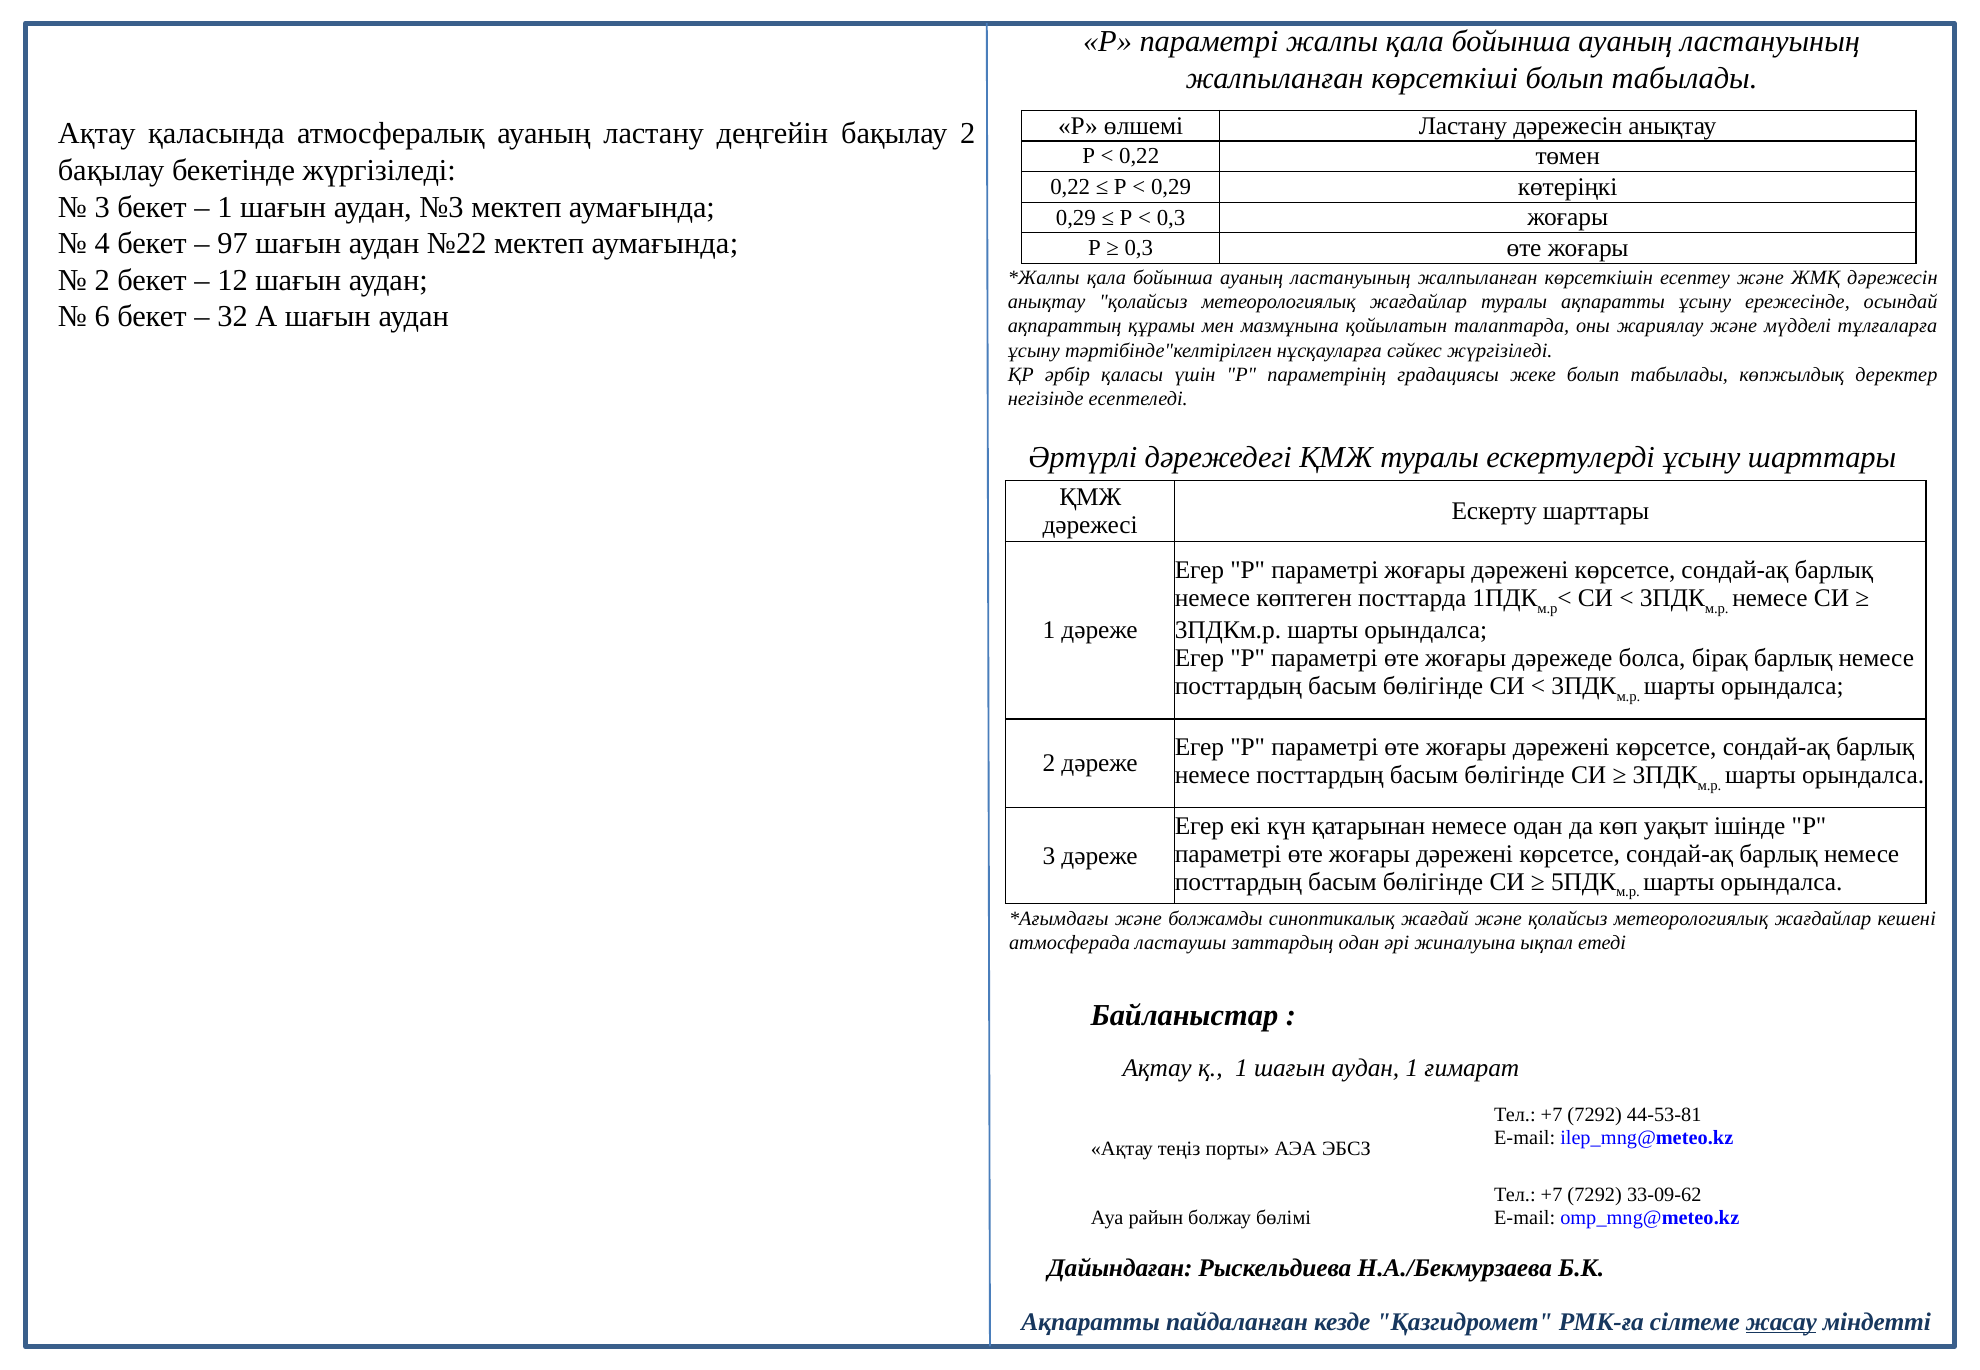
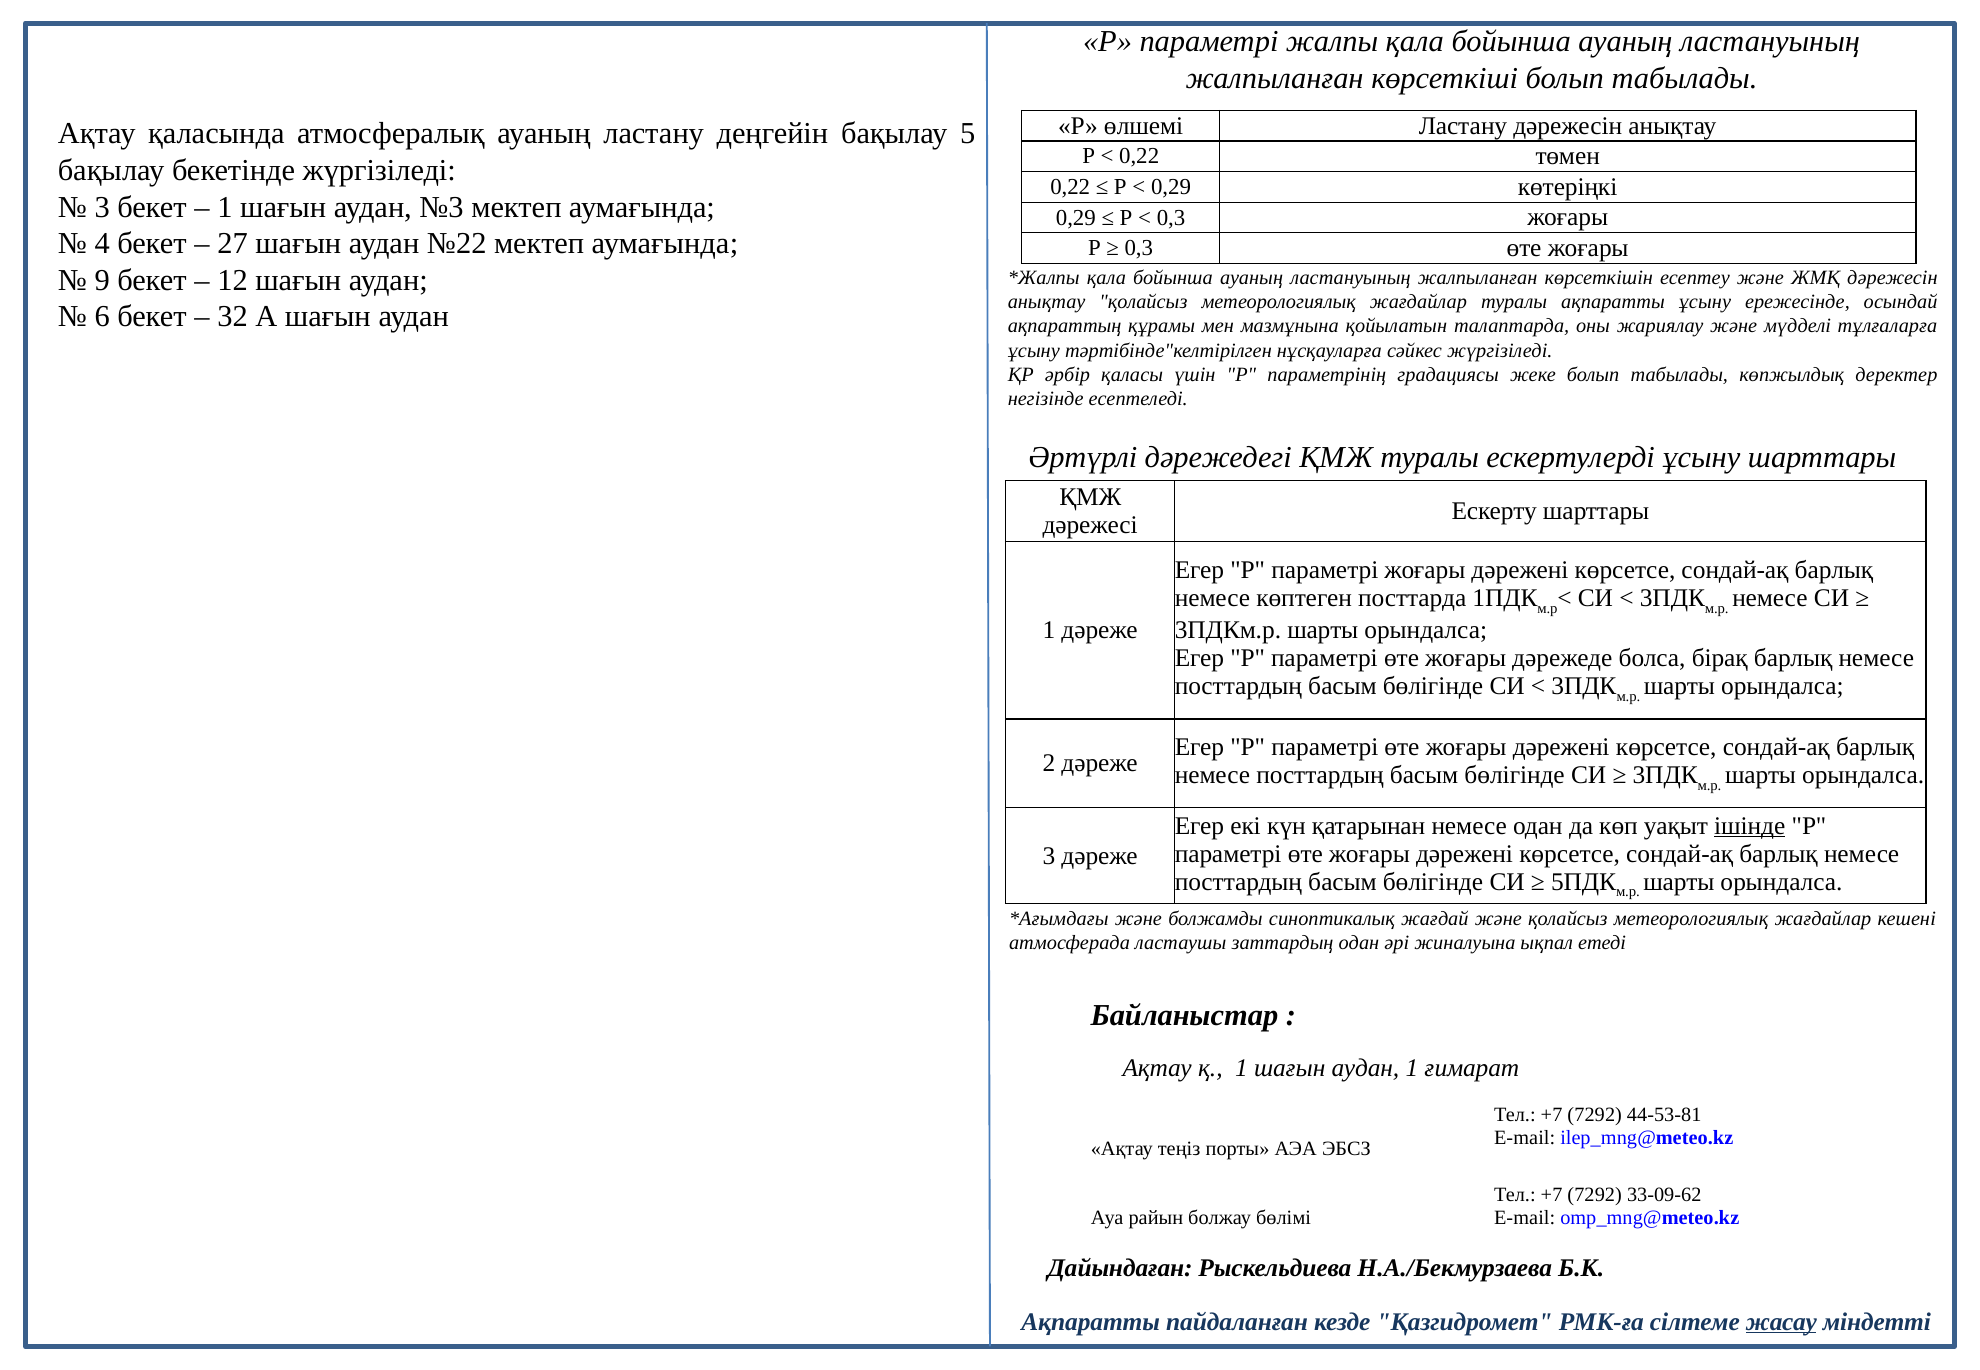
бақылау 2: 2 -> 5 (968, 134)
97: 97 -> 27 (233, 244)
2: 2 -> 9 (102, 280)
ішінде underline: none -> present (1750, 826)
